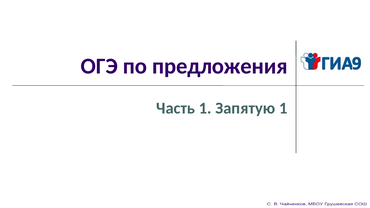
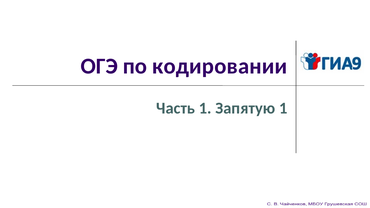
предложения: предложения -> кодировании (220, 66)
